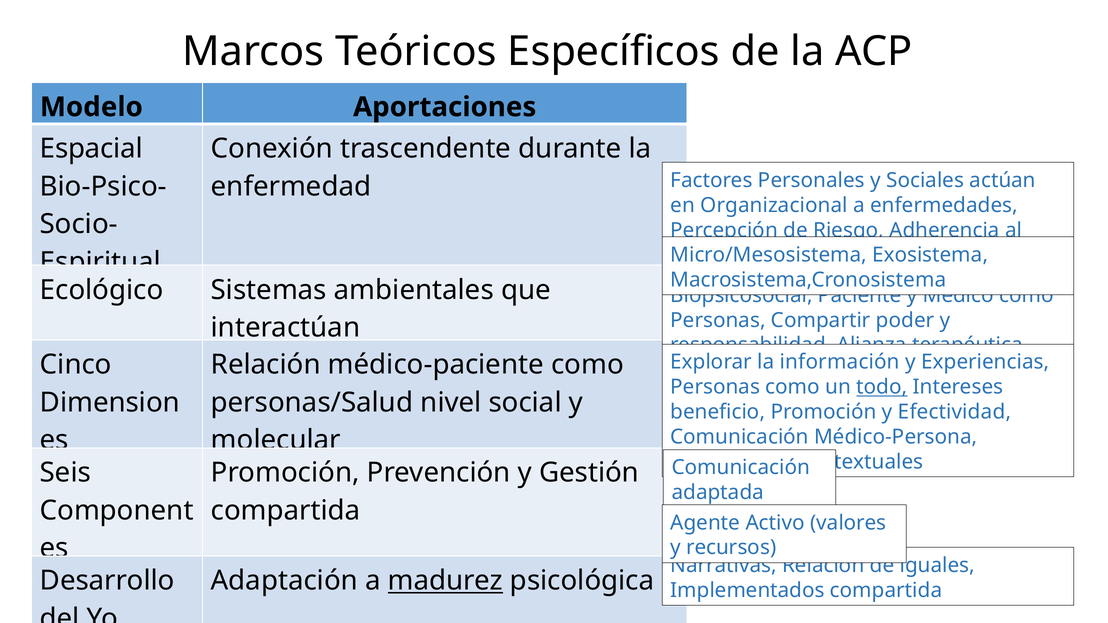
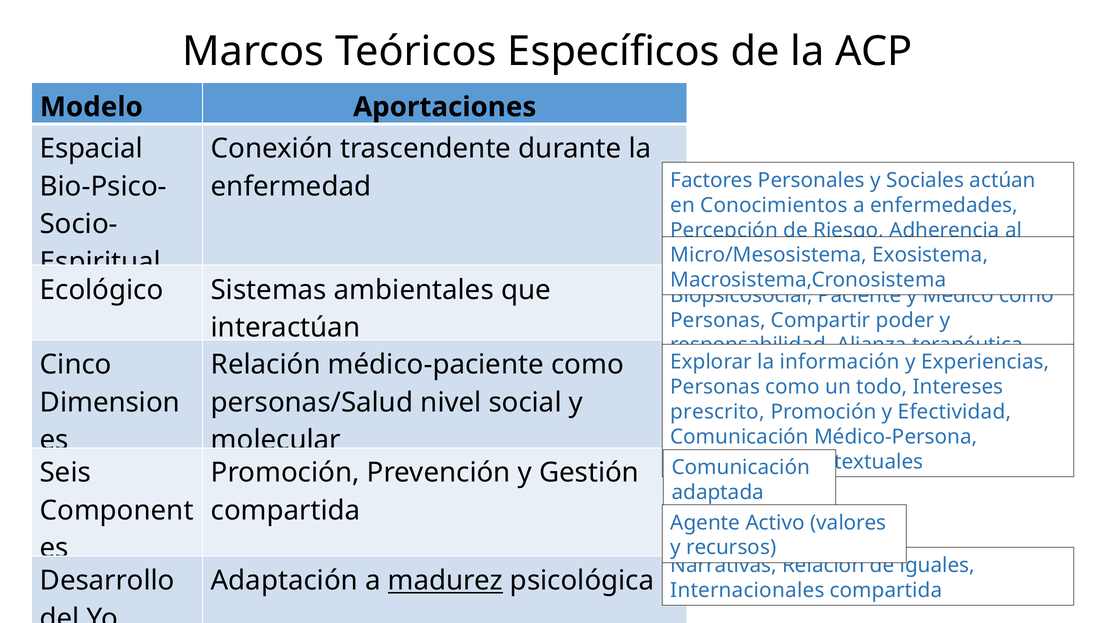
Organizacional: Organizacional -> Conocimientos (774, 205)
todo underline: present -> none (882, 387)
beneficio: beneficio -> prescrito (718, 412)
Implementados: Implementados -> Internacionales (747, 590)
